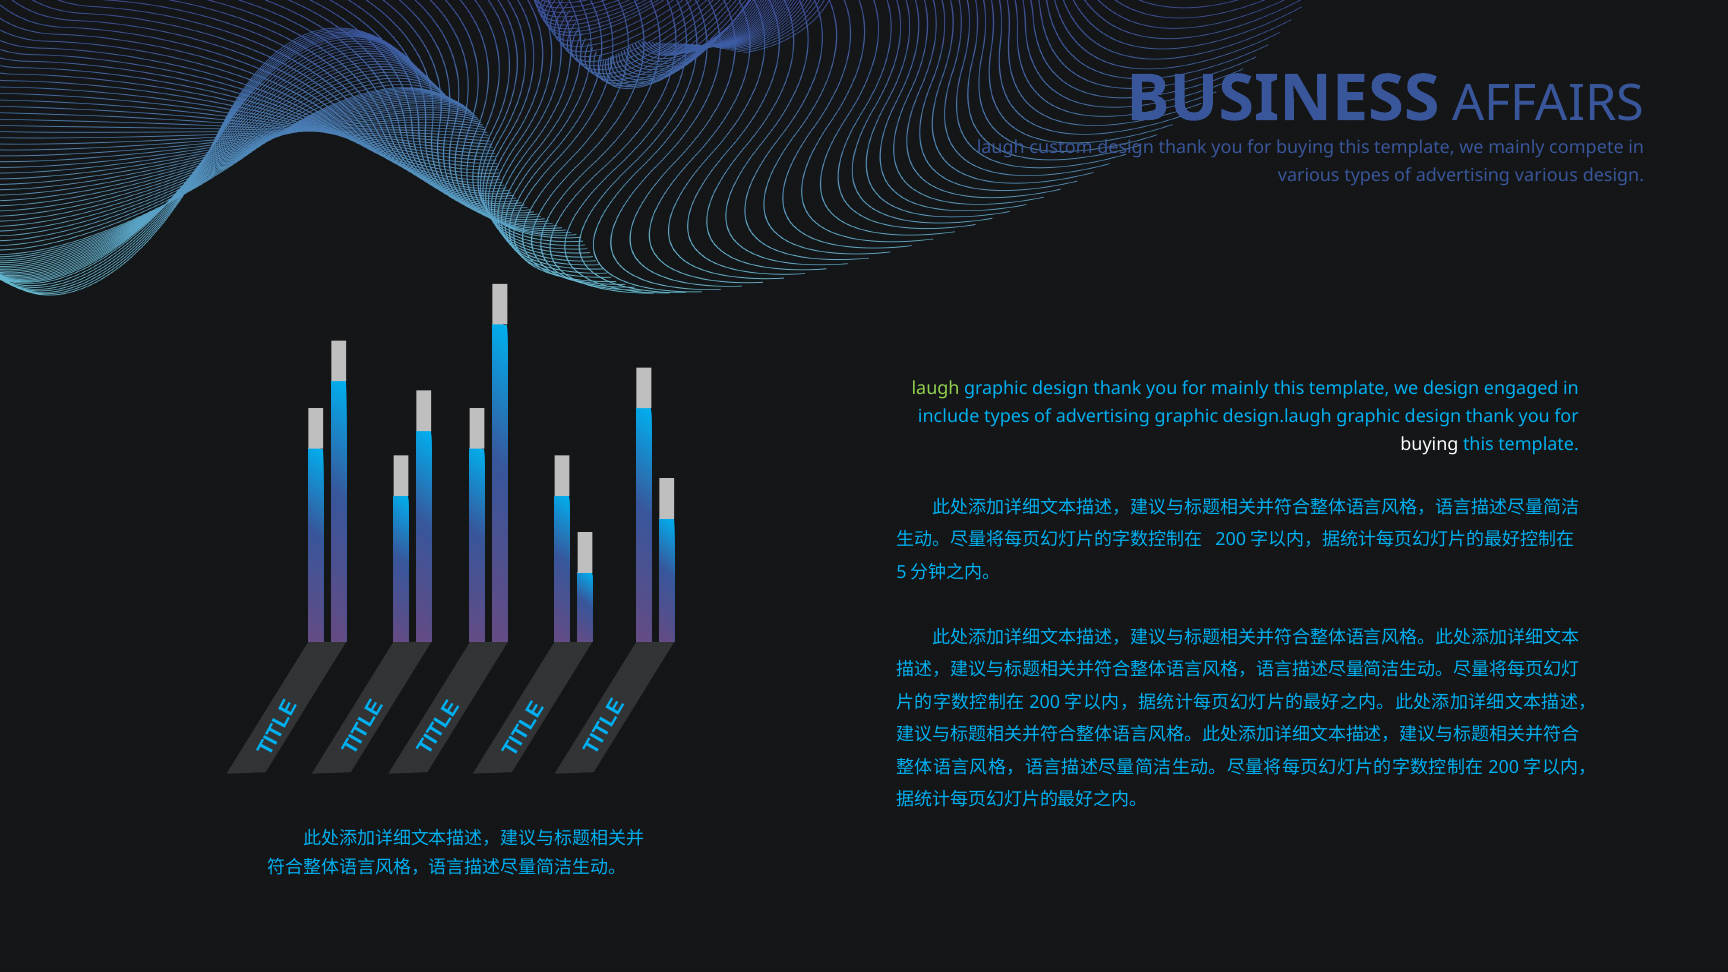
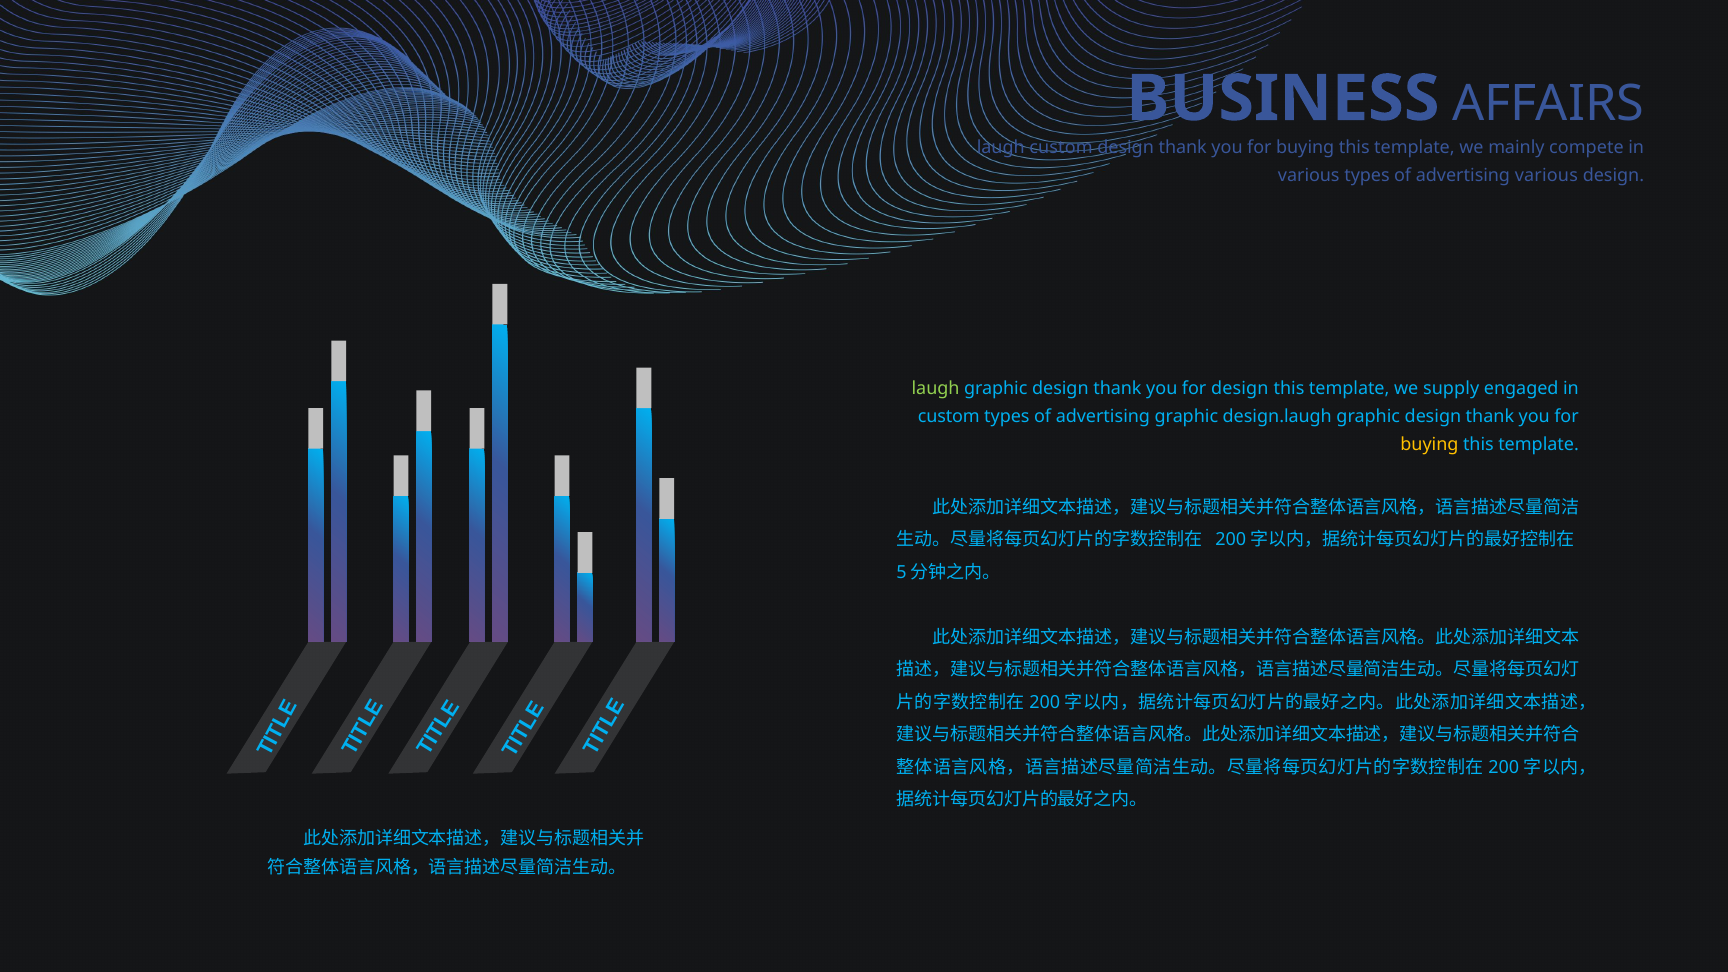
for mainly: mainly -> design (1240, 389)
we design: design -> supply (1451, 389)
include: include -> custom (949, 417)
buying colour: white -> yellow (1429, 445)
